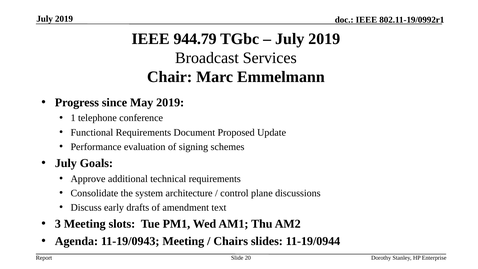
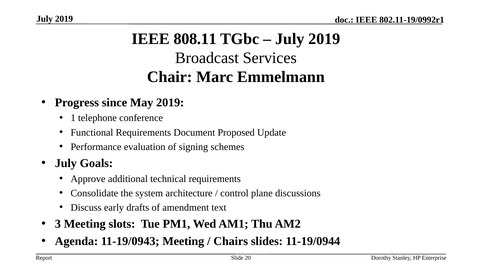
944.79: 944.79 -> 808.11 (195, 39)
